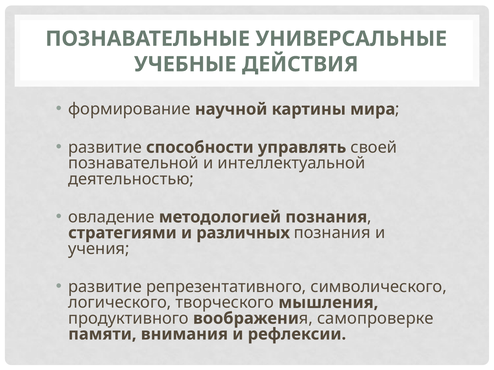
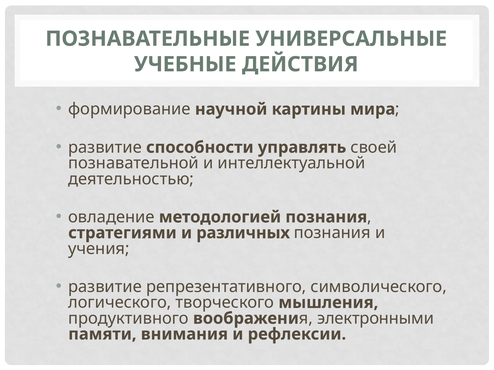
самопроверке: самопроверке -> электронными (375, 319)
